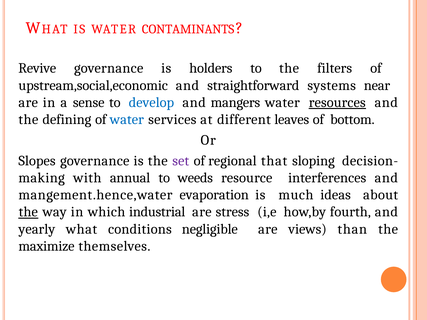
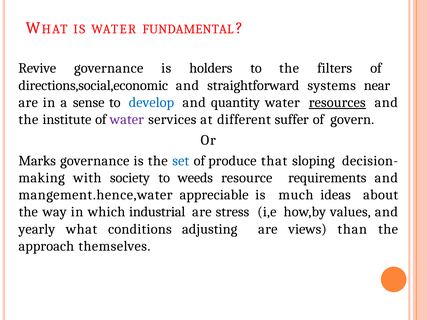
CONTAMINANTS: CONTAMINANTS -> FUNDAMENTAL (188, 29)
upstream,social,economic: upstream,social,economic -> directions,social,economic (93, 85)
mangers: mangers -> quantity (235, 102)
defining: defining -> institute (67, 120)
water colour: blue -> purple (127, 120)
leaves: leaves -> suffer (292, 120)
bottom: bottom -> govern (352, 120)
Slopes: Slopes -> Marks (37, 161)
set colour: purple -> blue (181, 161)
regional: regional -> produce (232, 161)
annual: annual -> society (130, 178)
interferences: interferences -> requirements (327, 178)
evaporation: evaporation -> appreciable (214, 195)
the underline: present -> none (28, 212)
fourth: fourth -> values (350, 212)
negligible: negligible -> adjusting (210, 229)
maximize: maximize -> approach (46, 246)
